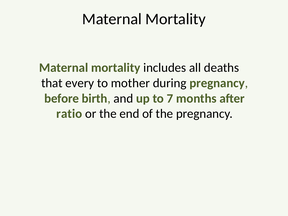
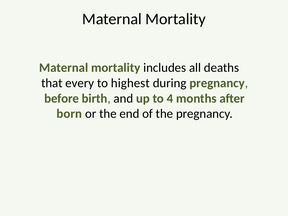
mother: mother -> highest (130, 83)
7: 7 -> 4 (170, 98)
ratio: ratio -> born (69, 114)
